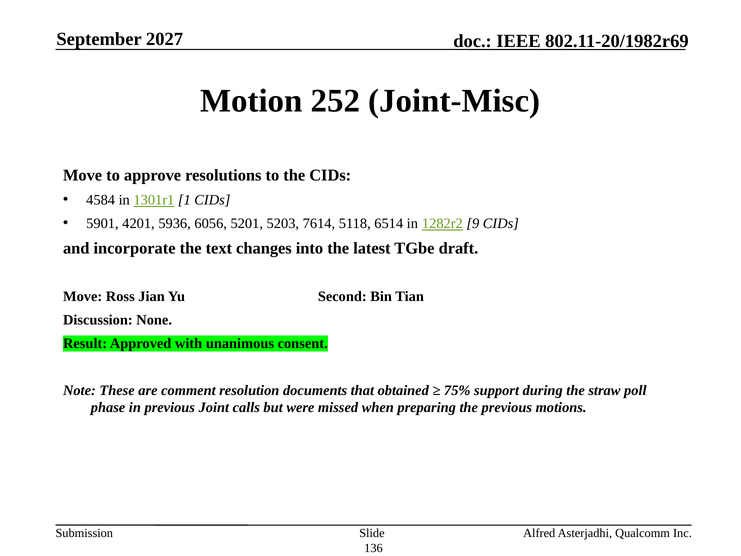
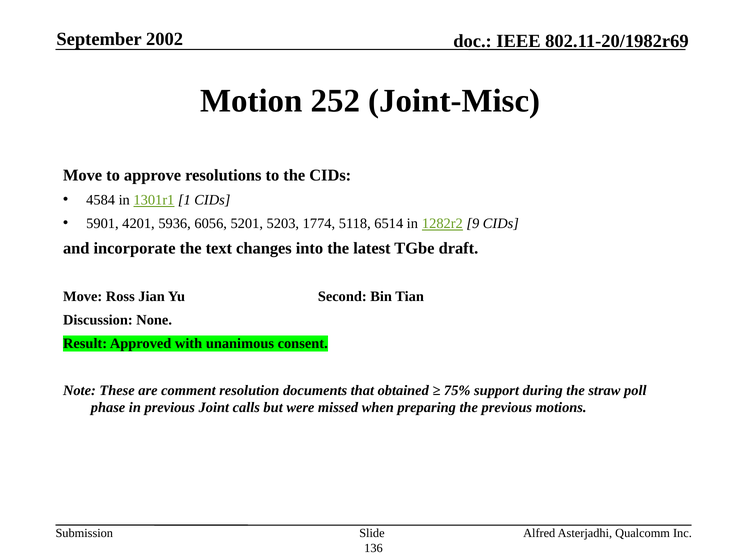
2027: 2027 -> 2002 (165, 39)
7614: 7614 -> 1774 (319, 223)
